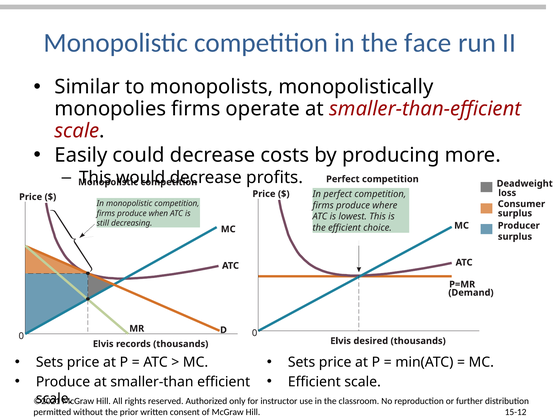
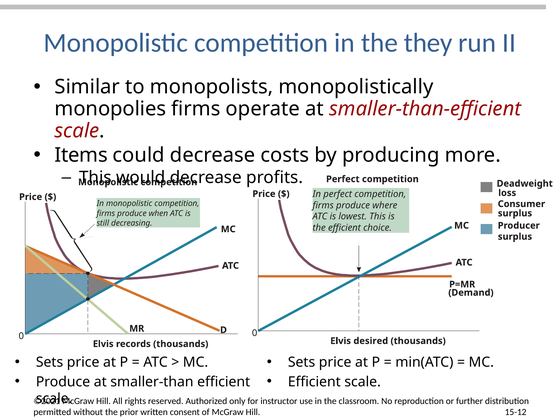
face: face -> they (428, 43)
Easily: Easily -> Items (81, 155)
